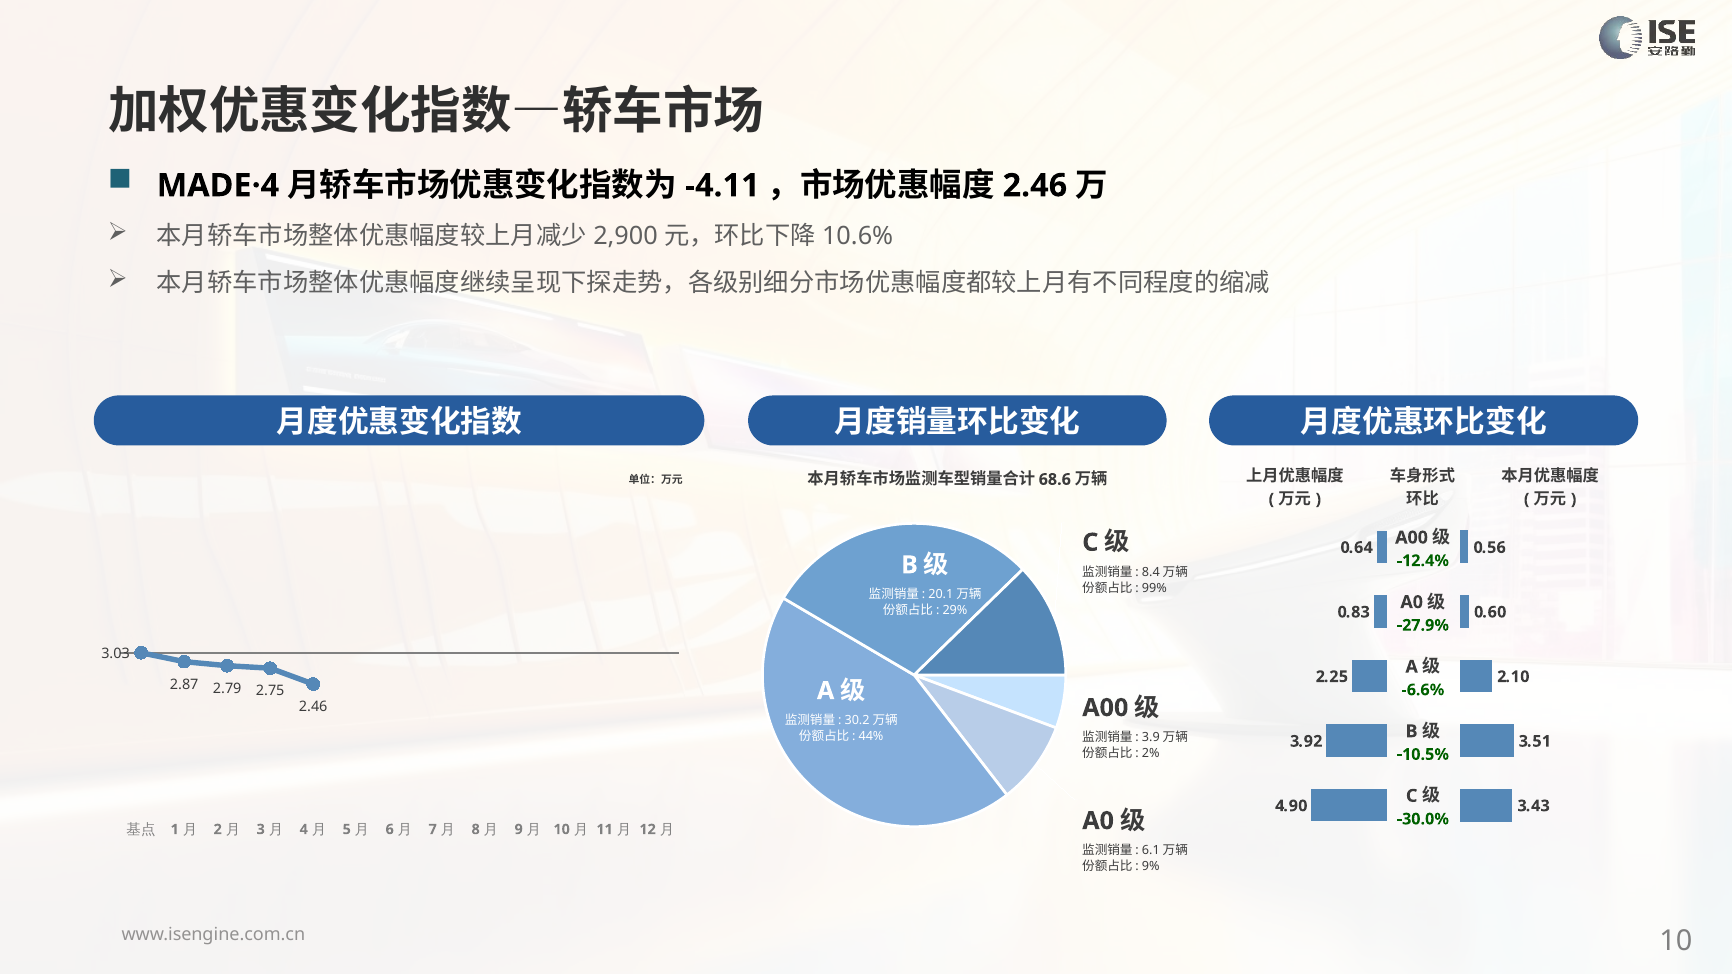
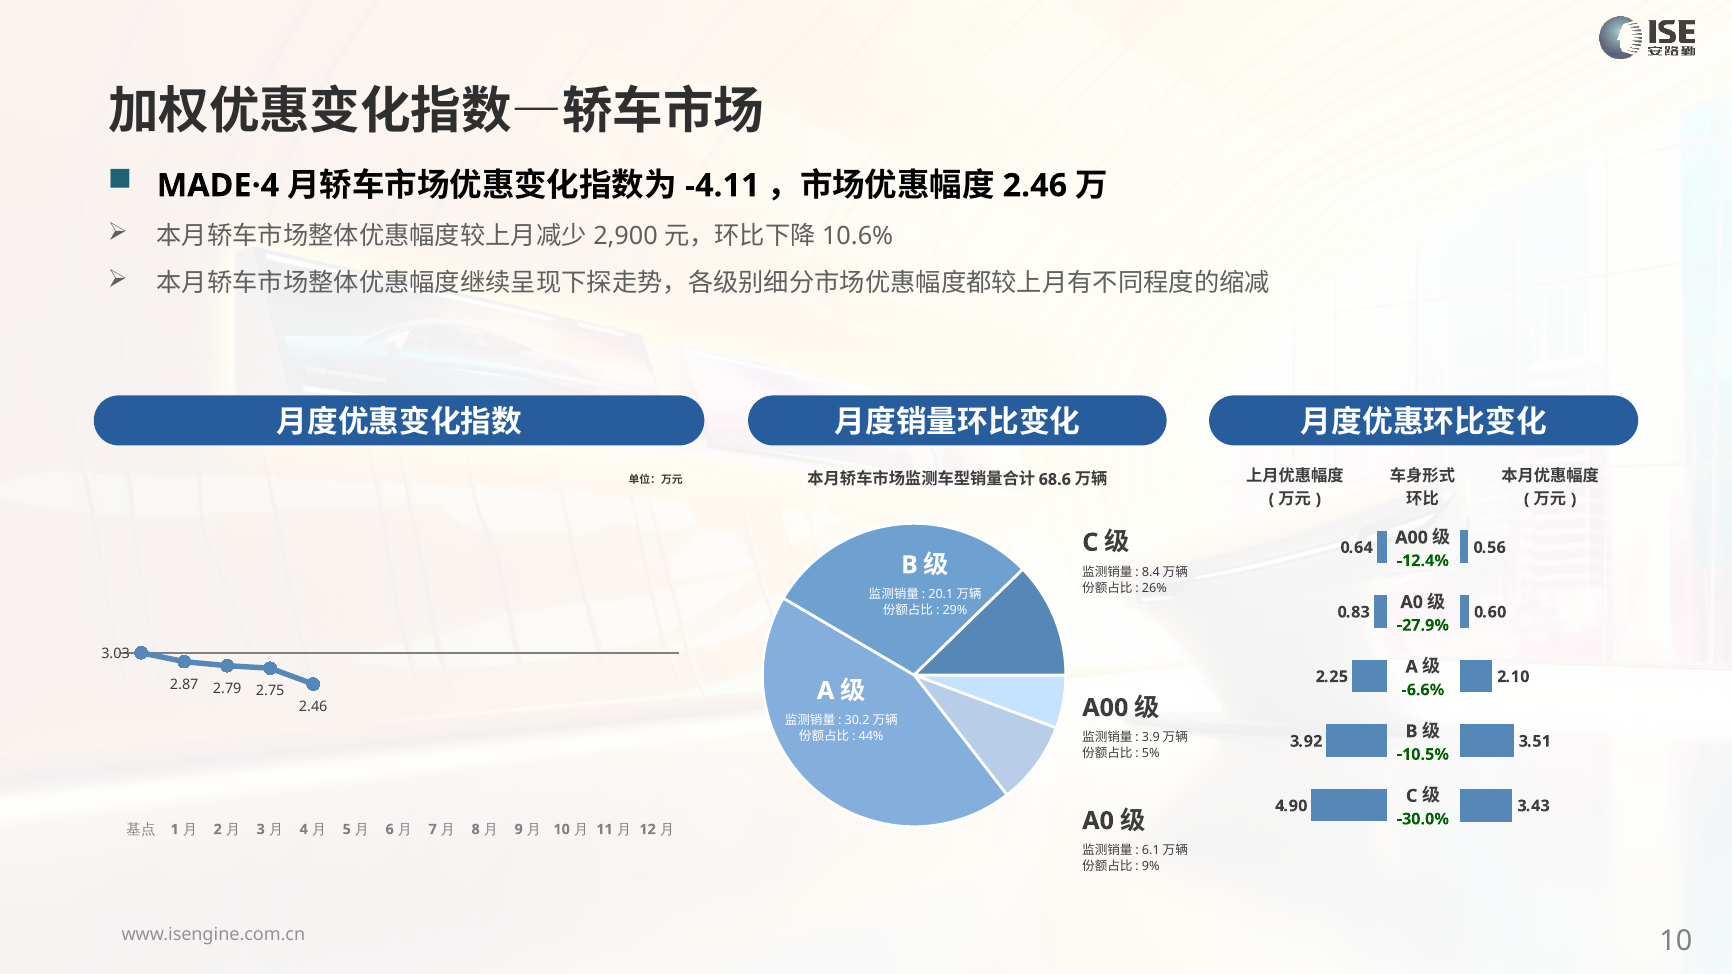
99%: 99% -> 26% (1154, 588)
2%: 2% -> 5% (1151, 754)
